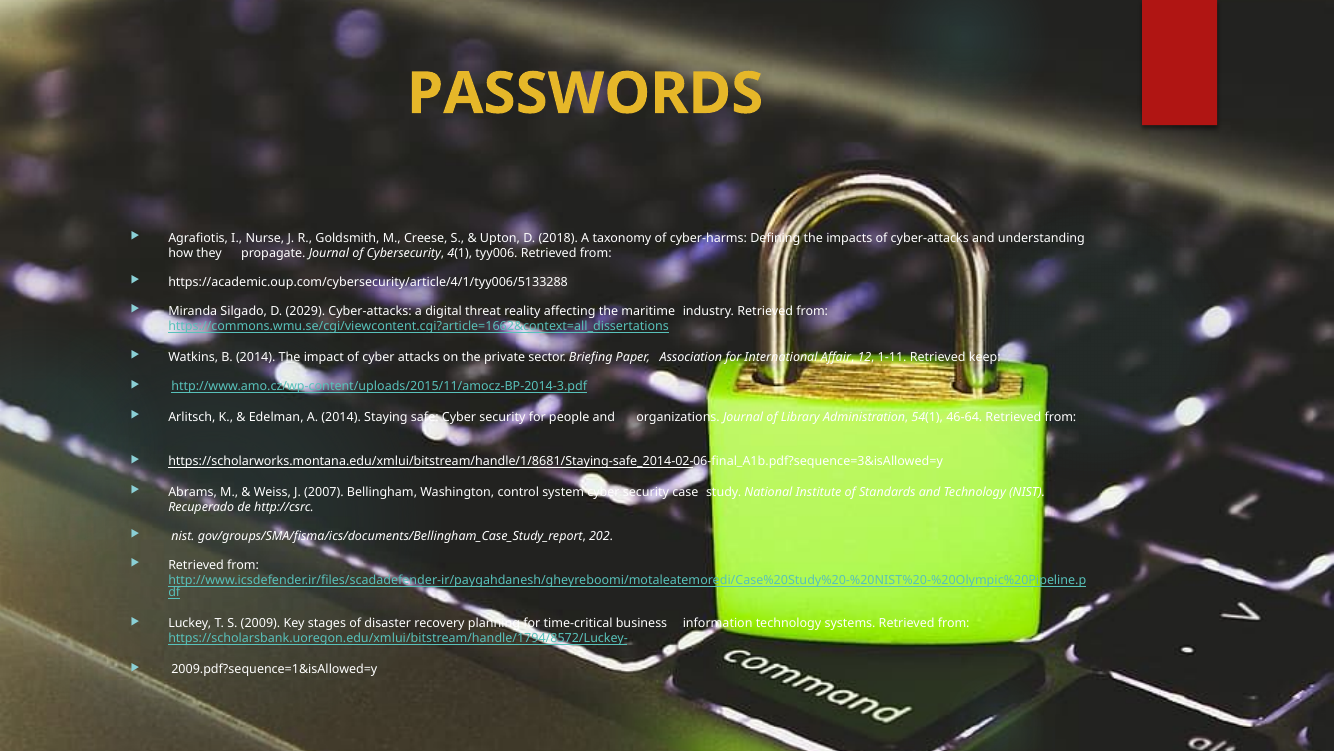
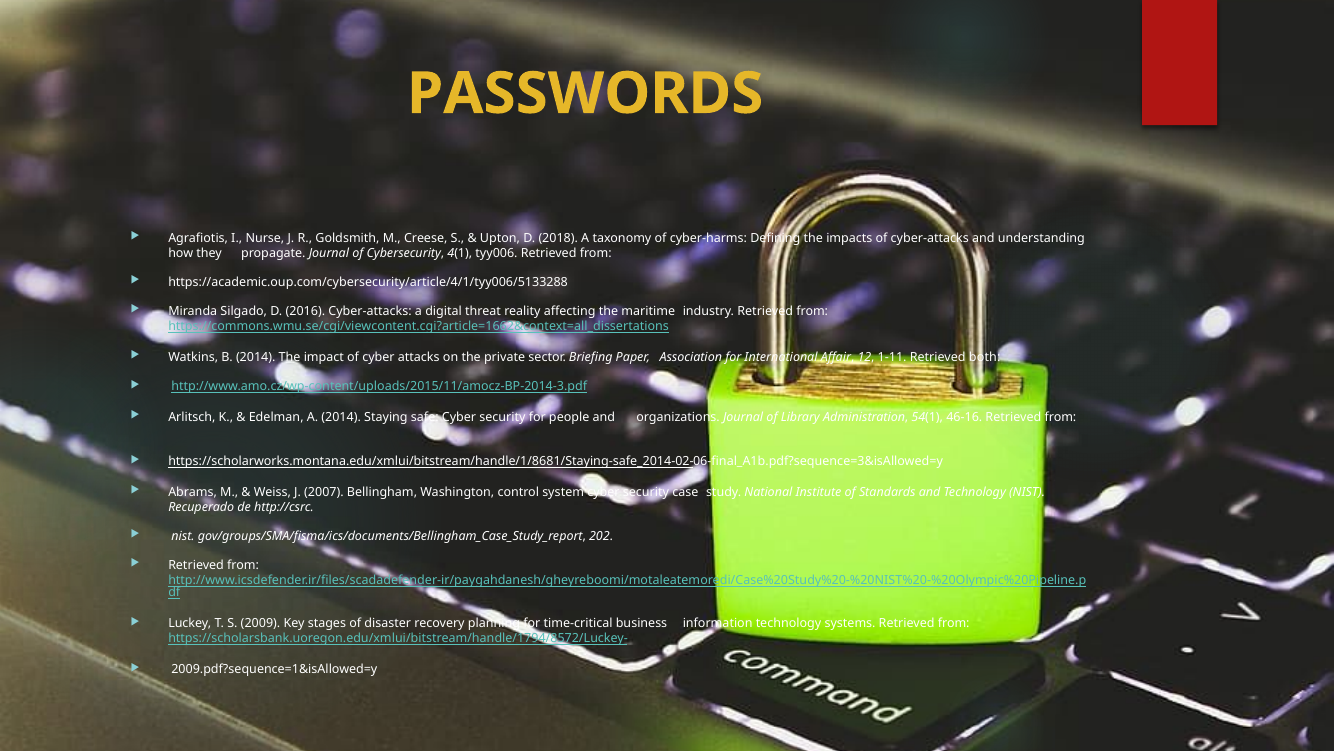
2029: 2029 -> 2016 (305, 311)
keep: keep -> both (985, 357)
46-64: 46-64 -> 46-16 (964, 417)
